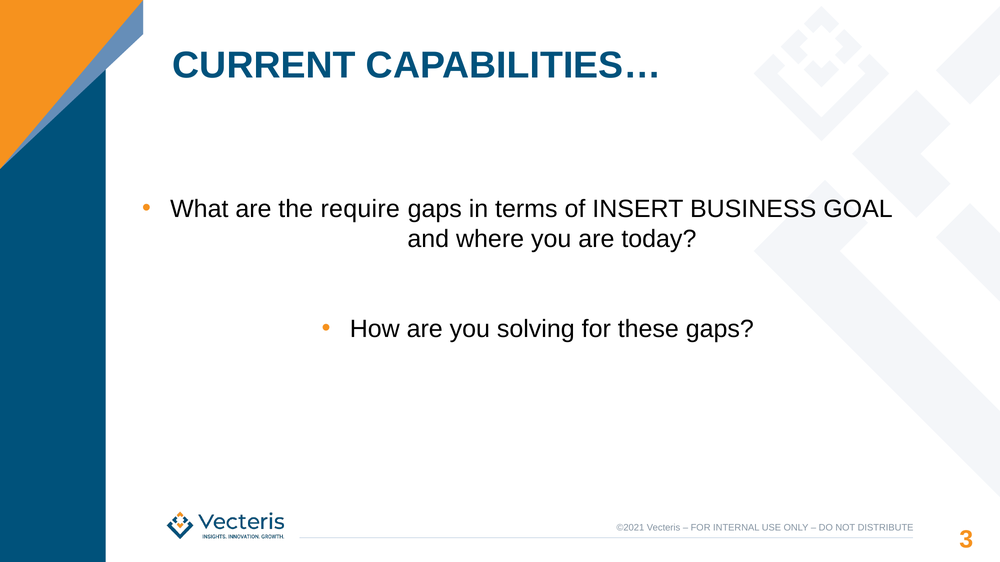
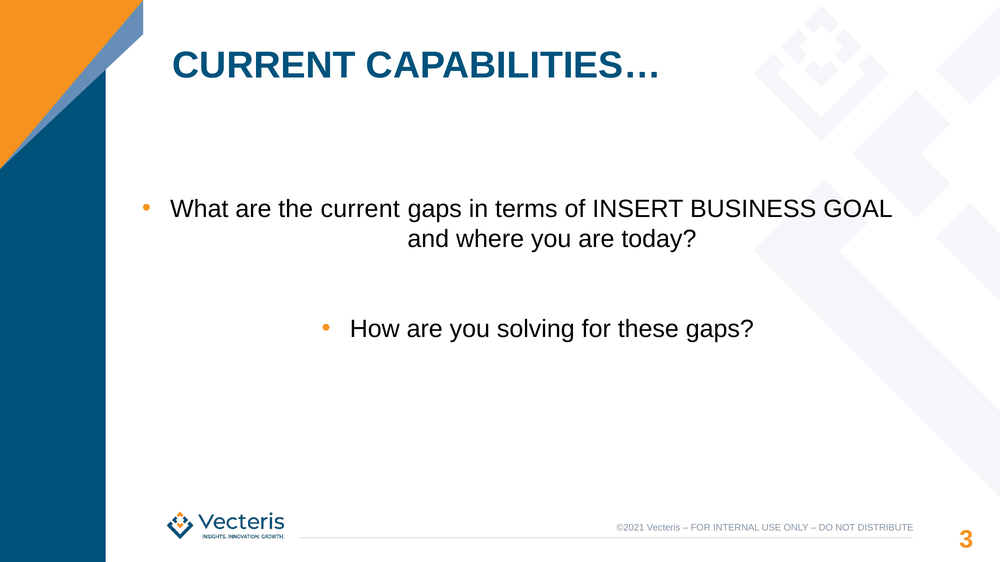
the require: require -> current (360, 209)
